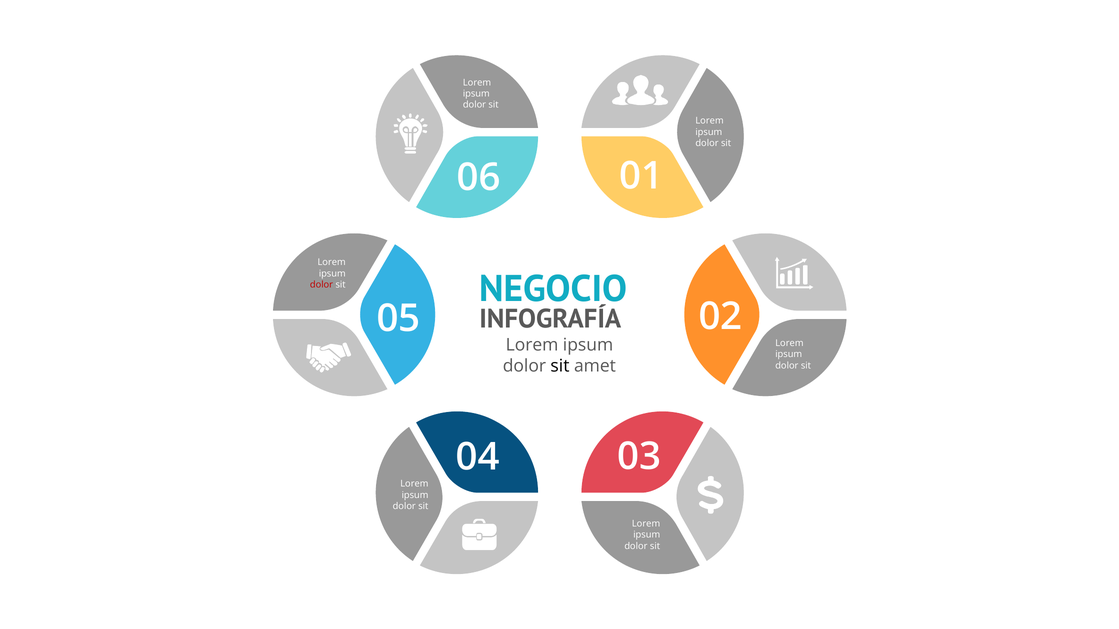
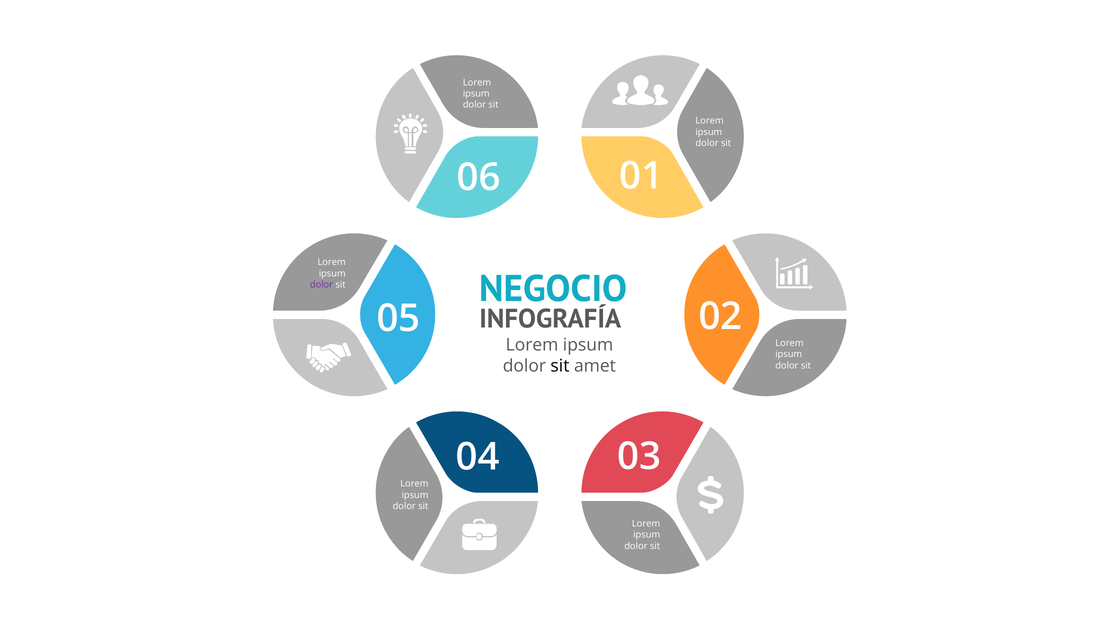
dolor colour: red -> purple (321, 285)
